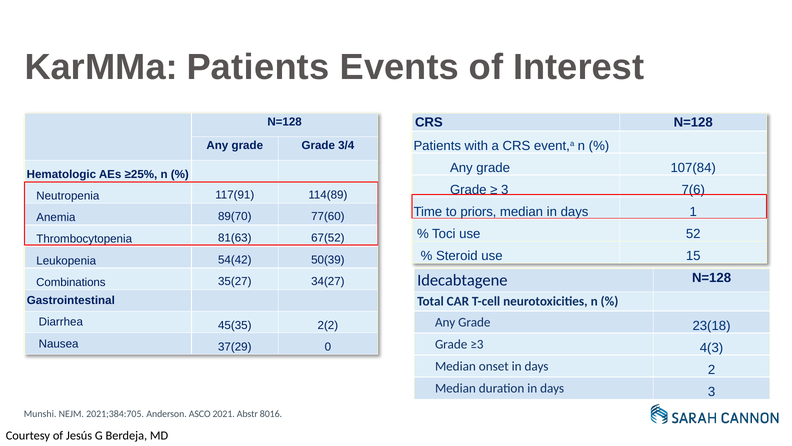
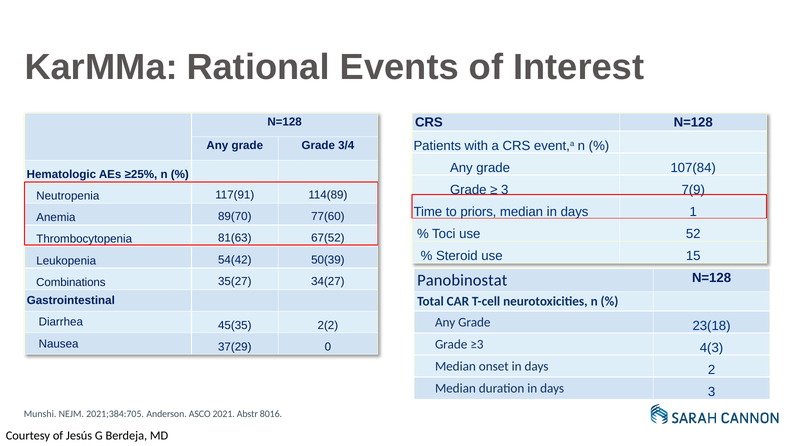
KarMMa Patients: Patients -> Rational (258, 67)
7(6: 7(6 -> 7(9 (693, 190)
Idecabtagene: Idecabtagene -> Panobinostat (462, 280)
